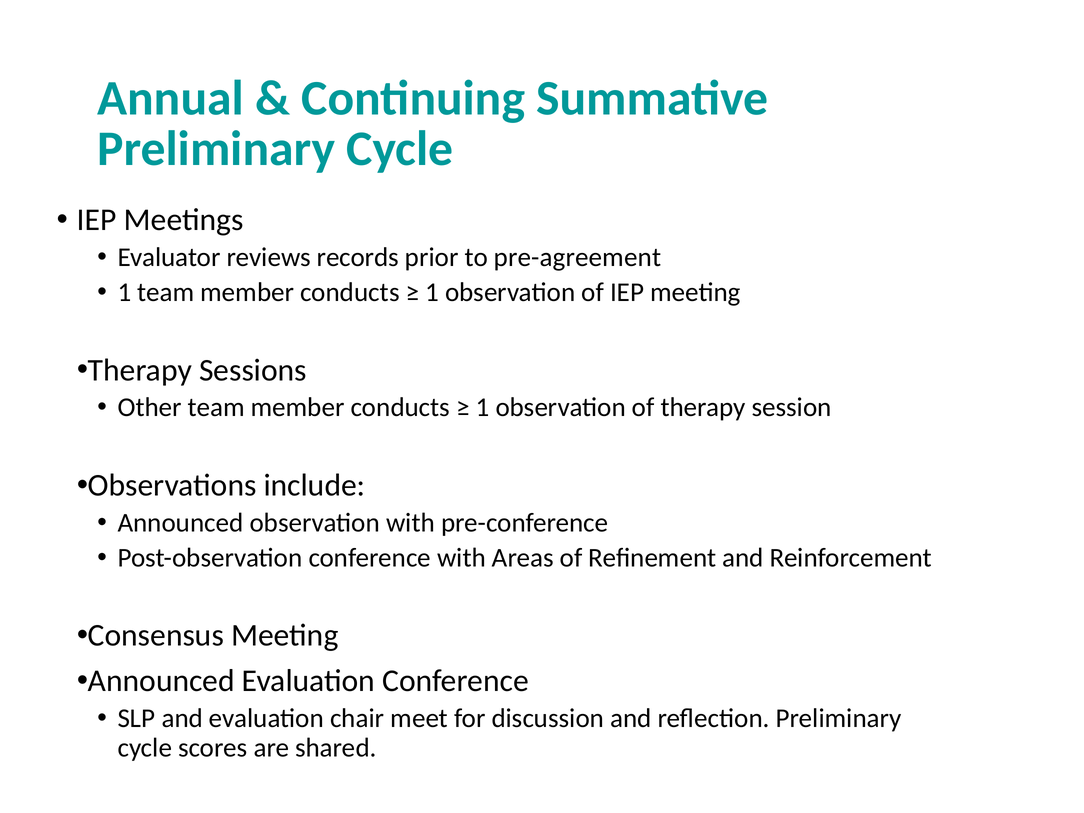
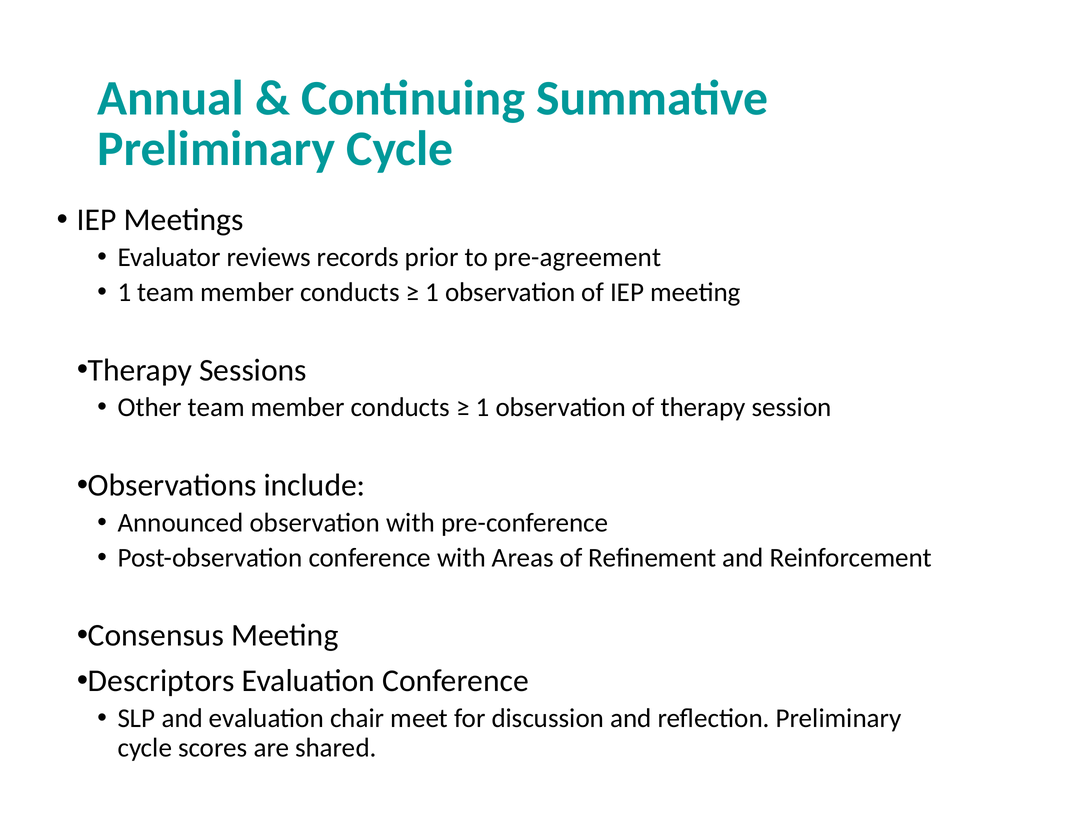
Announced: Announced -> Descriptors (161, 681)
